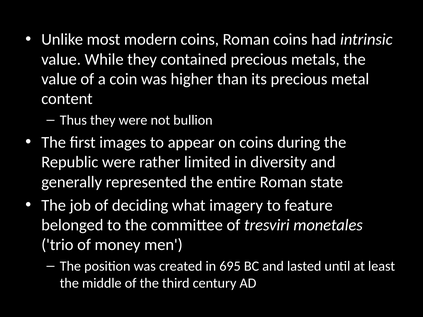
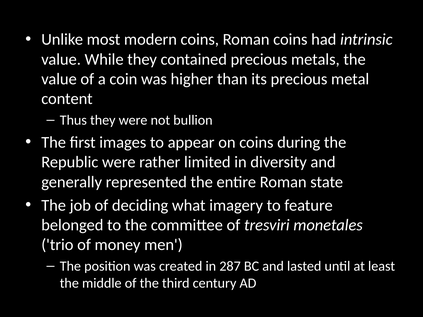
695: 695 -> 287 (230, 267)
